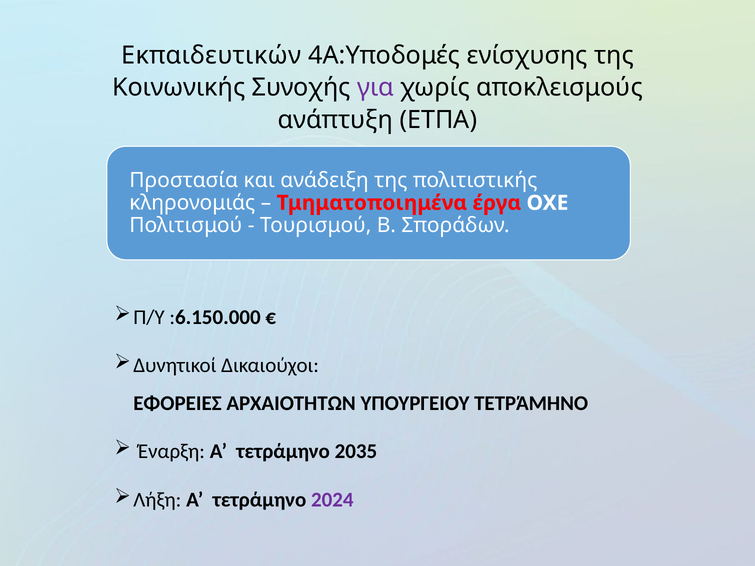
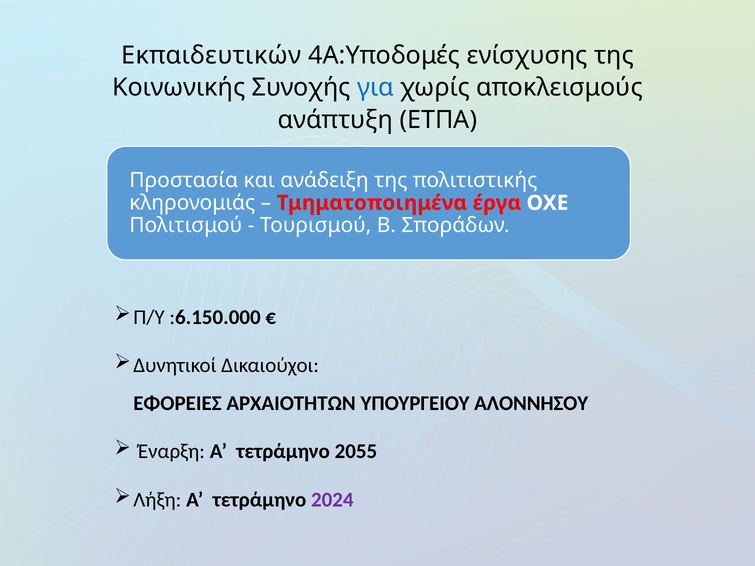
για colour: purple -> blue (376, 88)
ΥΠΟΥΡΓΕΙΟΥ ΤΕΤΡΆΜΗΝΟ: ΤΕΤΡΆΜΗΝΟ -> ΑΛΟΝΝΗΣΟΥ (531, 403)
2035: 2035 -> 2055 (356, 452)
